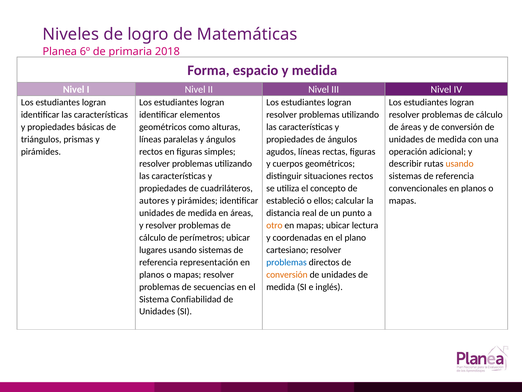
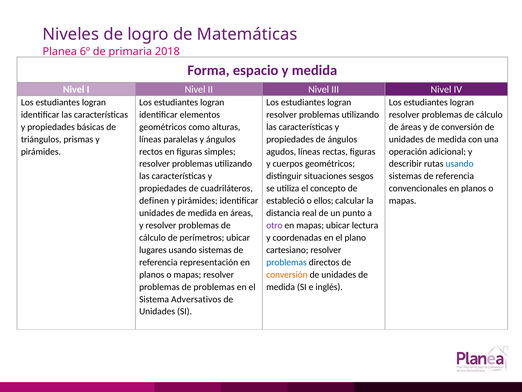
usando colour: orange -> blue (460, 164)
situaciones rectos: rectos -> sesgos (361, 176)
autores: autores -> definen (154, 201)
otro colour: orange -> purple (274, 225)
de secuencias: secuencias -> problemas (214, 287)
Confiabilidad: Confiabilidad -> Adversativos (196, 299)
